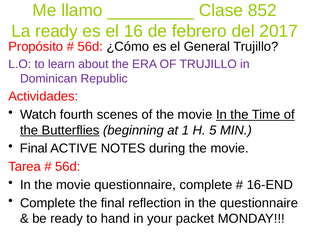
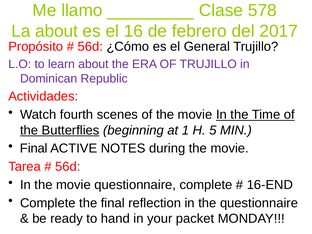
852: 852 -> 578 (262, 10)
La ready: ready -> about (57, 31)
